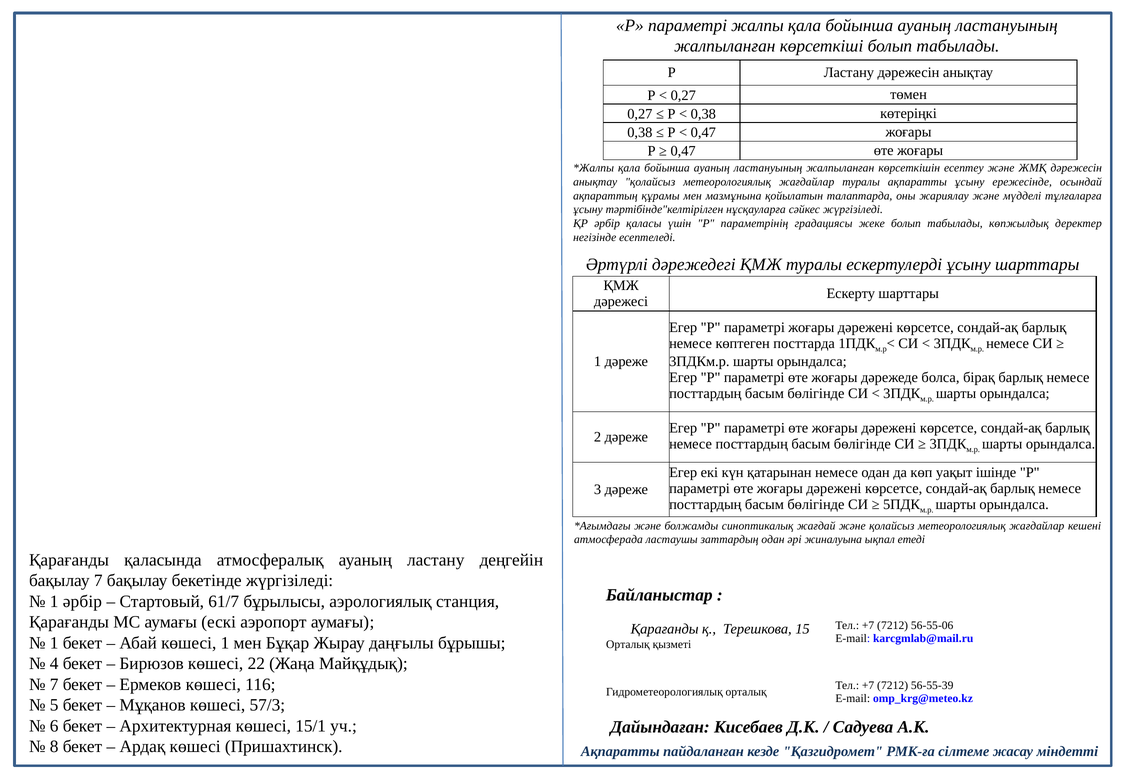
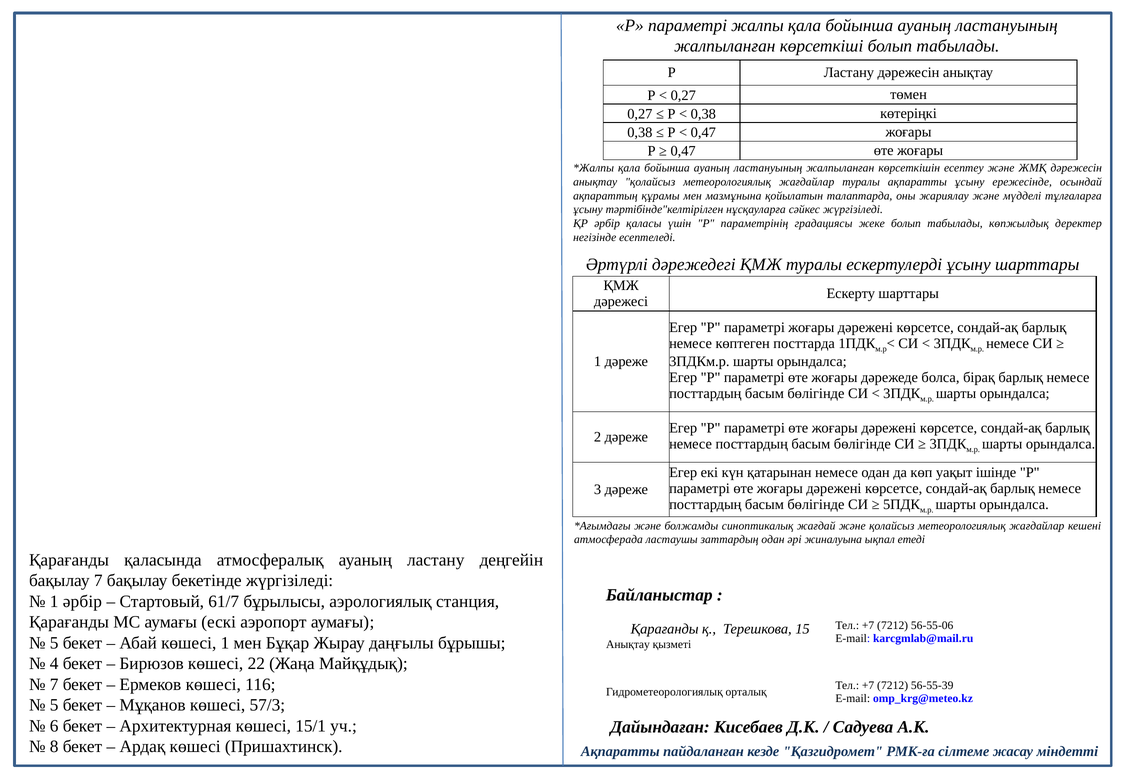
1: 1 -> 5 (54, 643)
Орталық: Орталық -> Анықтау (628, 645)
